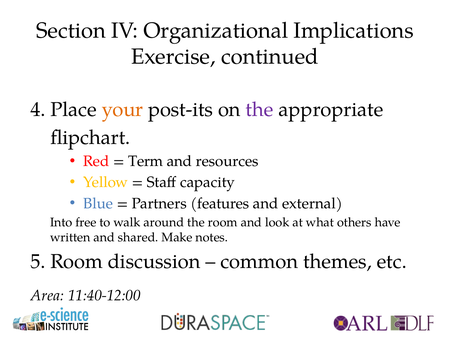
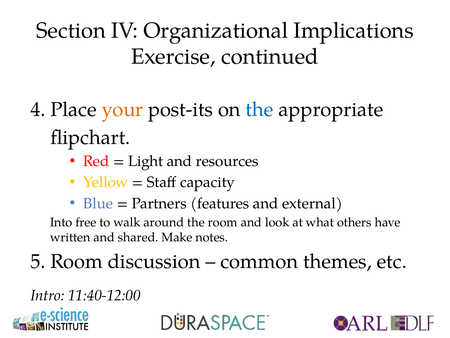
the colour: purple -> blue (260, 109)
Term: Term -> Light (146, 161)
Area: Area -> Intro (47, 295)
